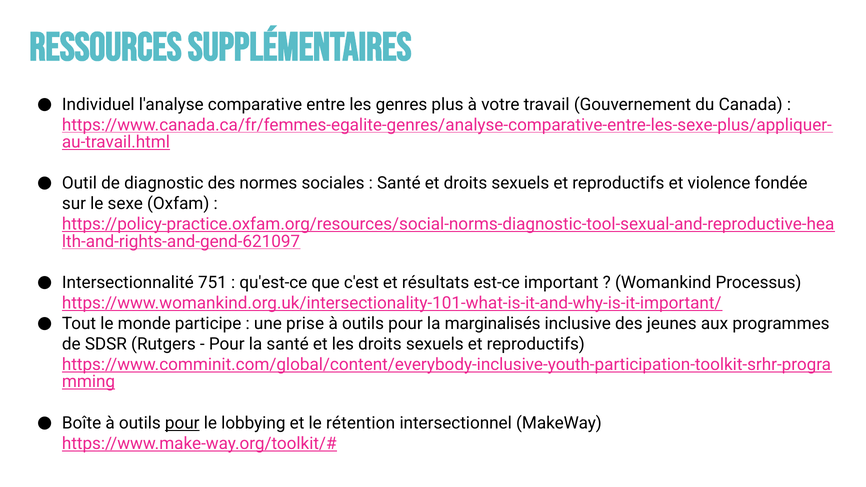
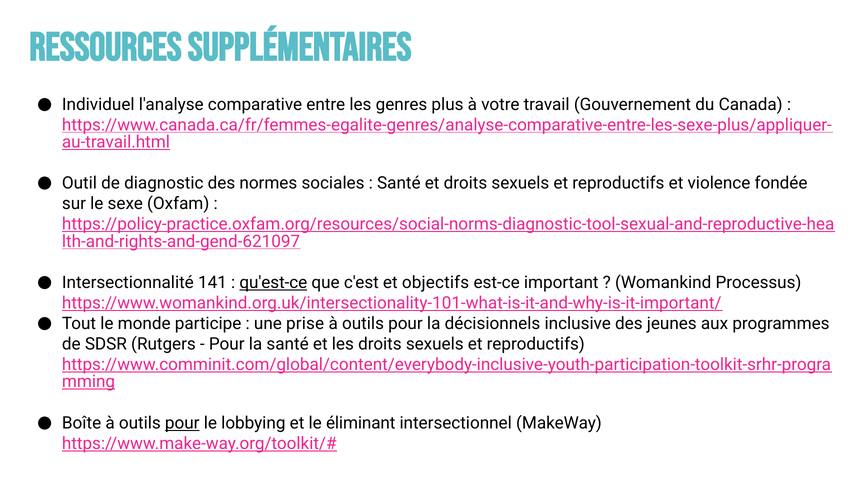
751: 751 -> 141 (212, 283)
qu'est-ce underline: none -> present (273, 283)
résultats: résultats -> objectifs (436, 283)
marginalisés: marginalisés -> décisionnels (492, 324)
rétention: rétention -> éliminant (361, 423)
